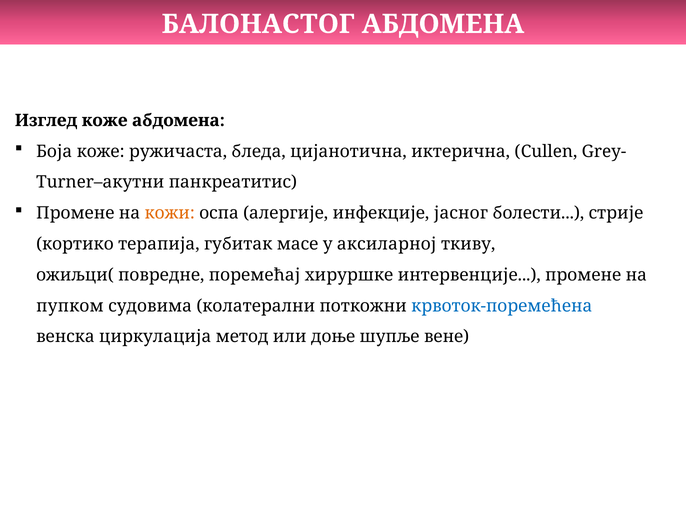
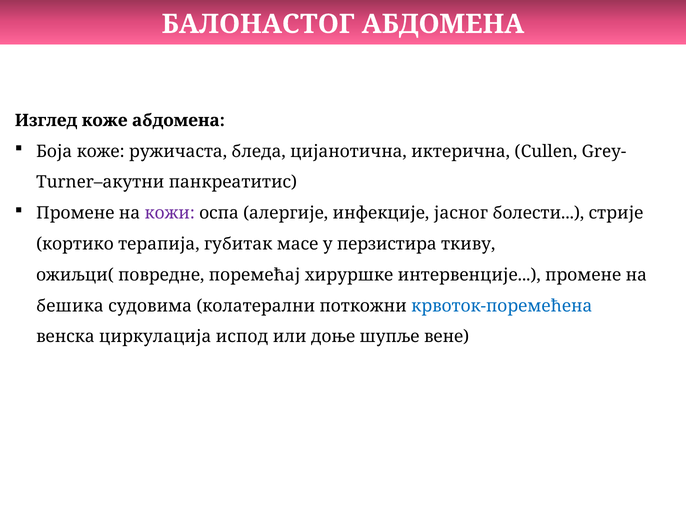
кожи colour: orange -> purple (170, 213)
аксиларној: аксиларној -> перзистира (387, 244)
пупком: пупком -> бешика (70, 306)
метод: метод -> испод (242, 336)
